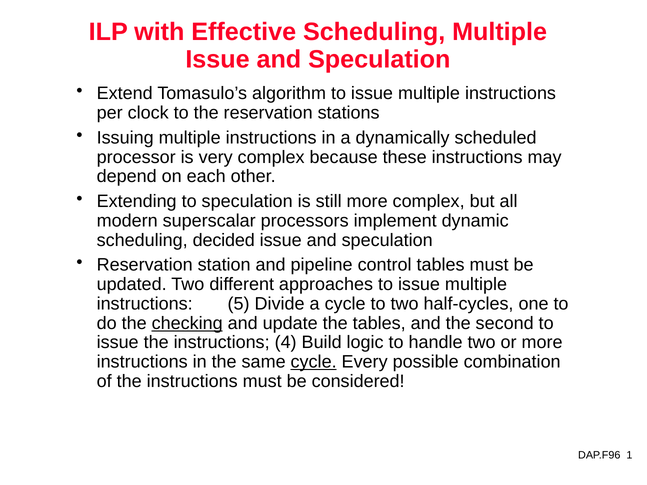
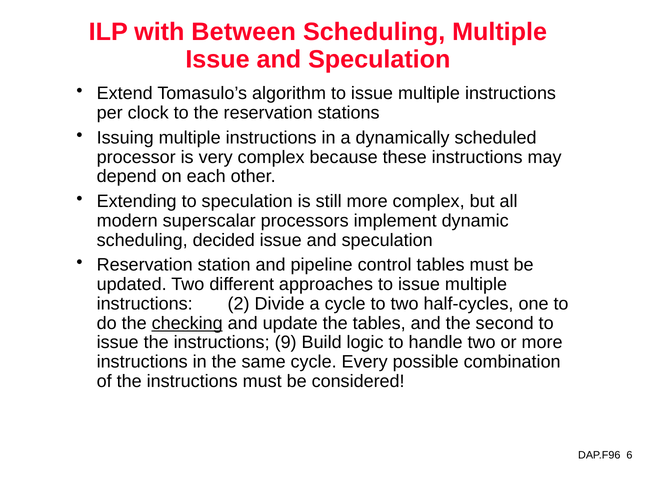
Effective: Effective -> Between (244, 32)
5: 5 -> 2 (239, 304)
4: 4 -> 9 (286, 343)
cycle underline: present -> none (314, 362)
1: 1 -> 6 (629, 455)
